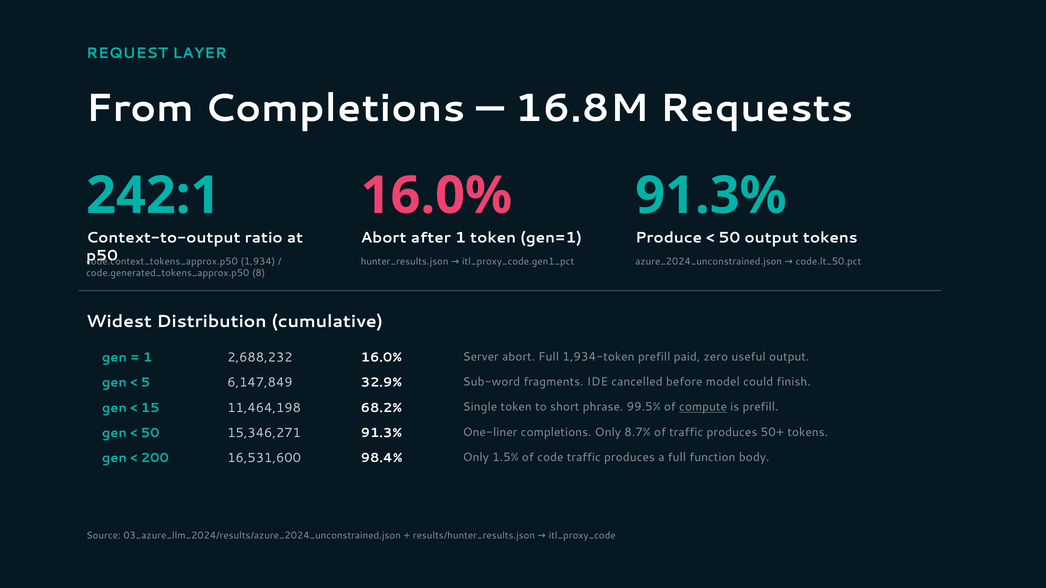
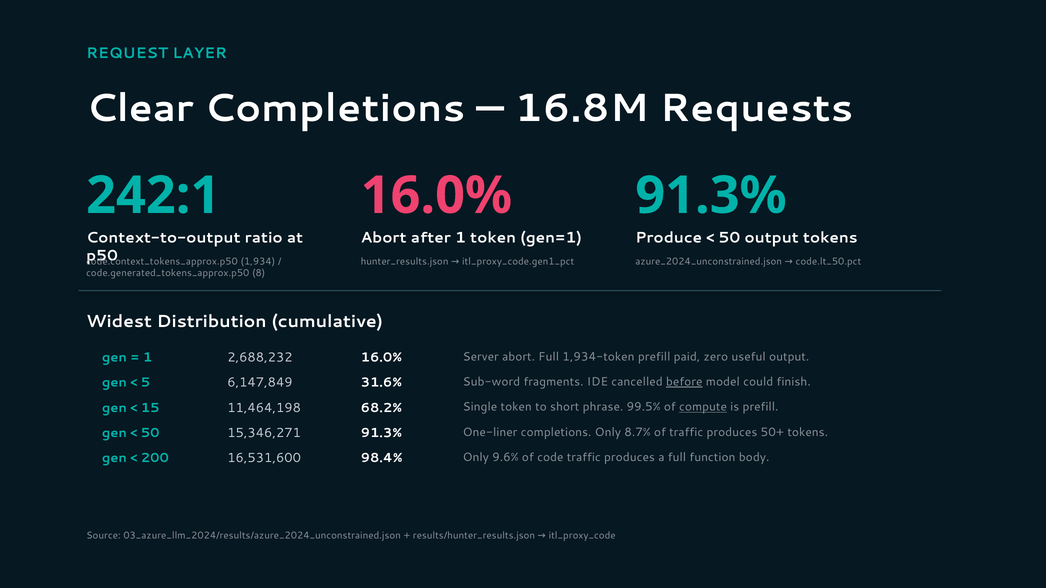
From: From -> Clear (140, 109)
32.9%: 32.9% -> 31.6% (381, 383)
before underline: none -> present (684, 382)
1.5%: 1.5% -> 9.6% (505, 457)
